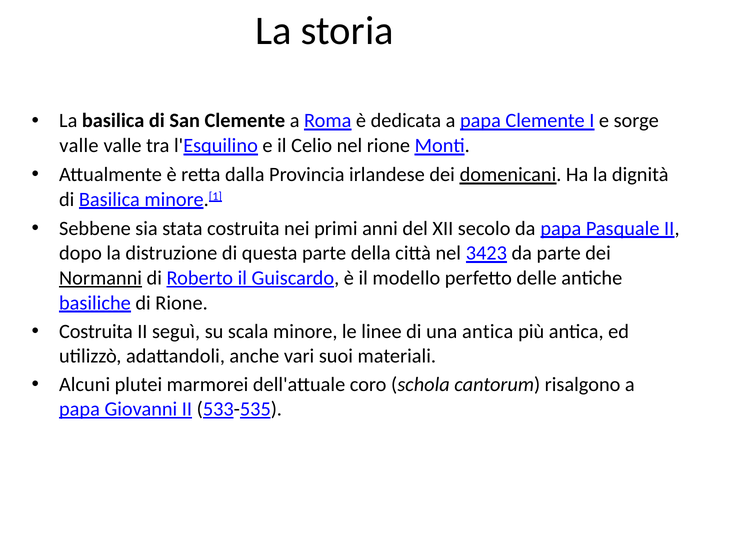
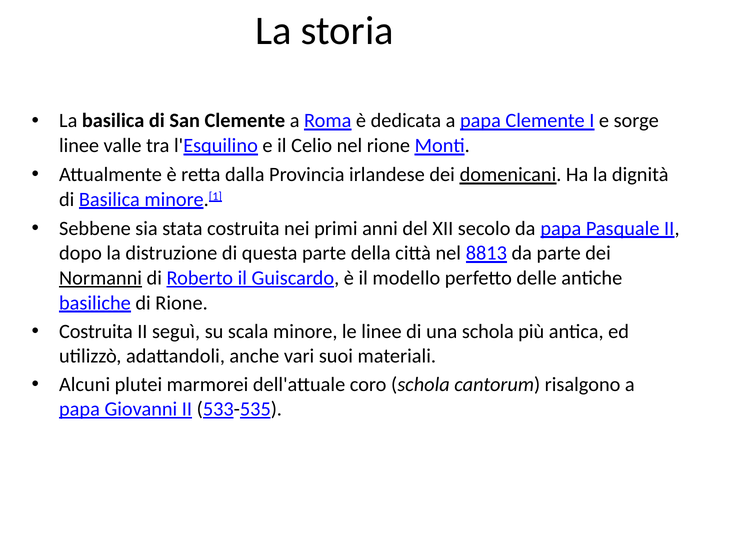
valle: valle -> linee (79, 146)
3423: 3423 -> 8813 (486, 253)
una antica: antica -> schola (488, 332)
